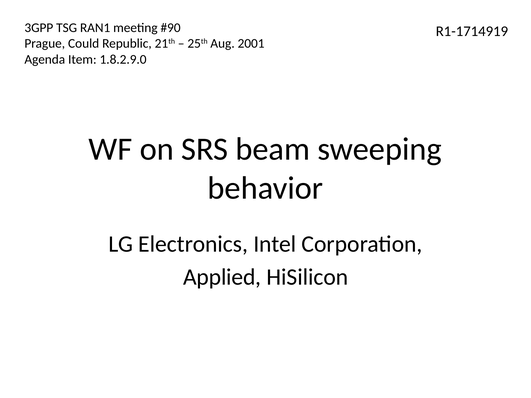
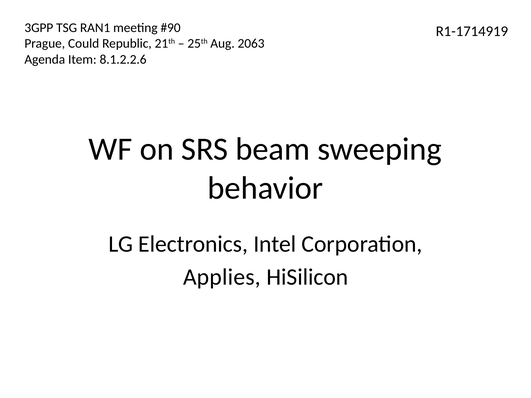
2001: 2001 -> 2063 (251, 44)
1.8.2.9.0: 1.8.2.9.0 -> 8.1.2.2.6 (123, 60)
Applied: Applied -> Applies (222, 277)
